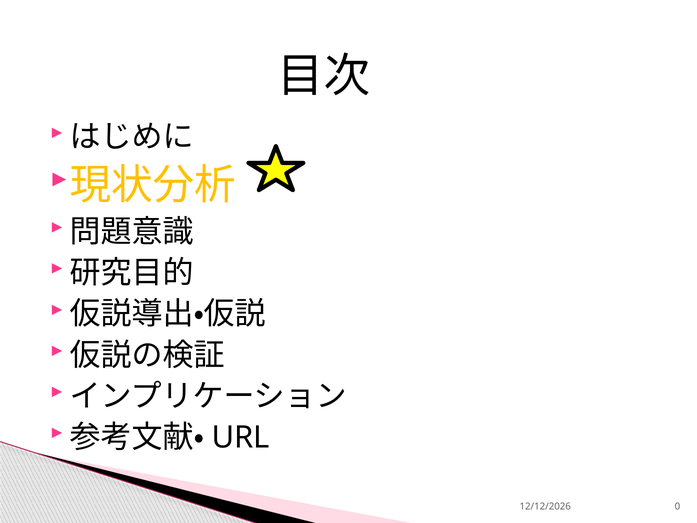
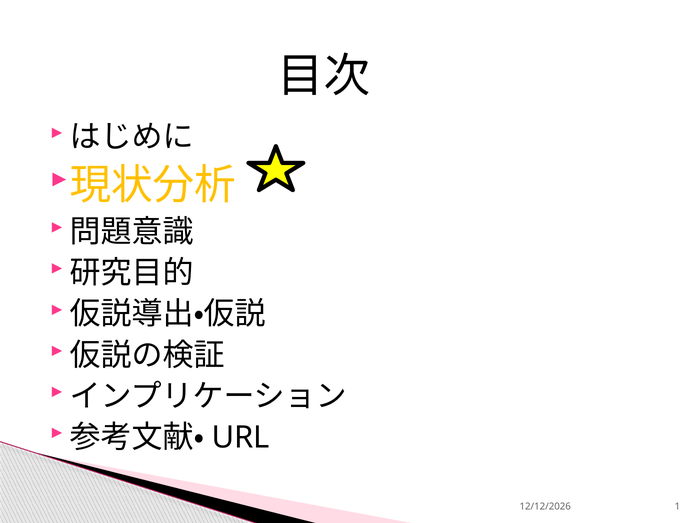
0: 0 -> 1 (677, 506)
